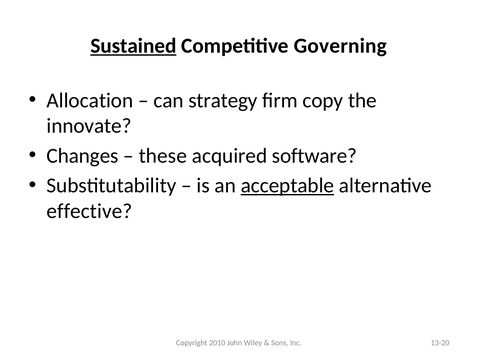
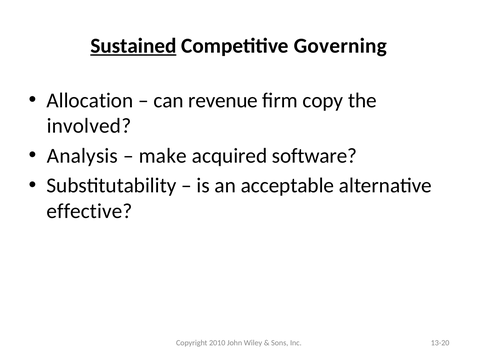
strategy: strategy -> revenue (223, 100)
innovate: innovate -> involved (89, 126)
Changes: Changes -> Analysis (82, 156)
these: these -> make (163, 156)
acceptable underline: present -> none (287, 185)
